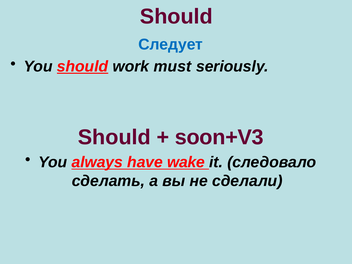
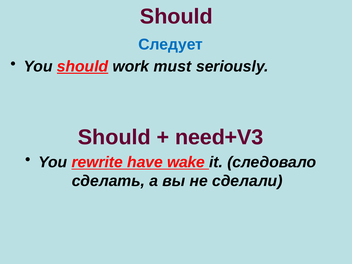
soon+V3: soon+V3 -> need+V3 (219, 137)
always: always -> rewrite (97, 162)
